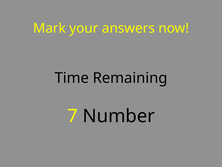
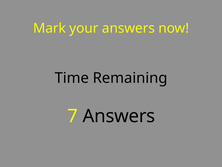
7 Number: Number -> Answers (119, 116)
